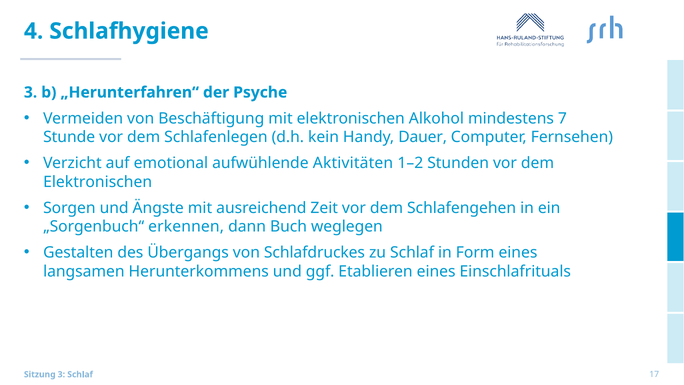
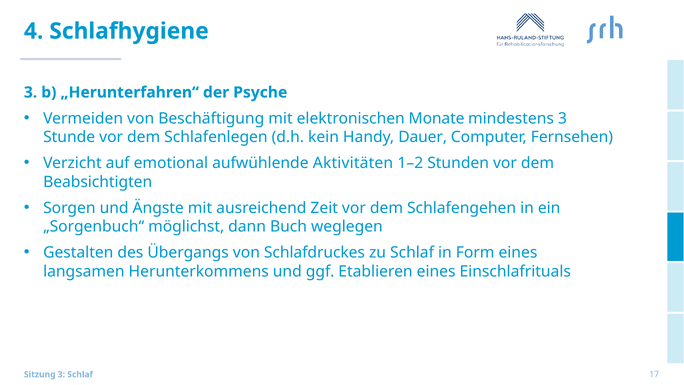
Alkohol: Alkohol -> Monate (437, 118)
mindestens 7: 7 -> 3 (562, 118)
Elektronischen: Elektronischen -> Beabsichtigten (98, 182)
erkennen: erkennen -> möglichst (186, 227)
